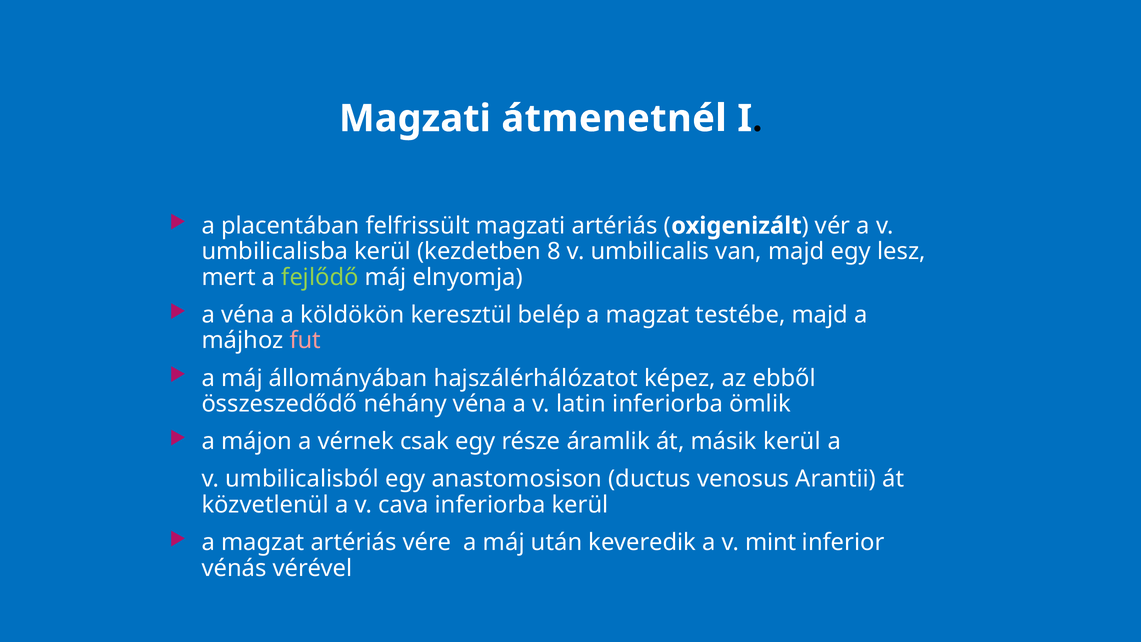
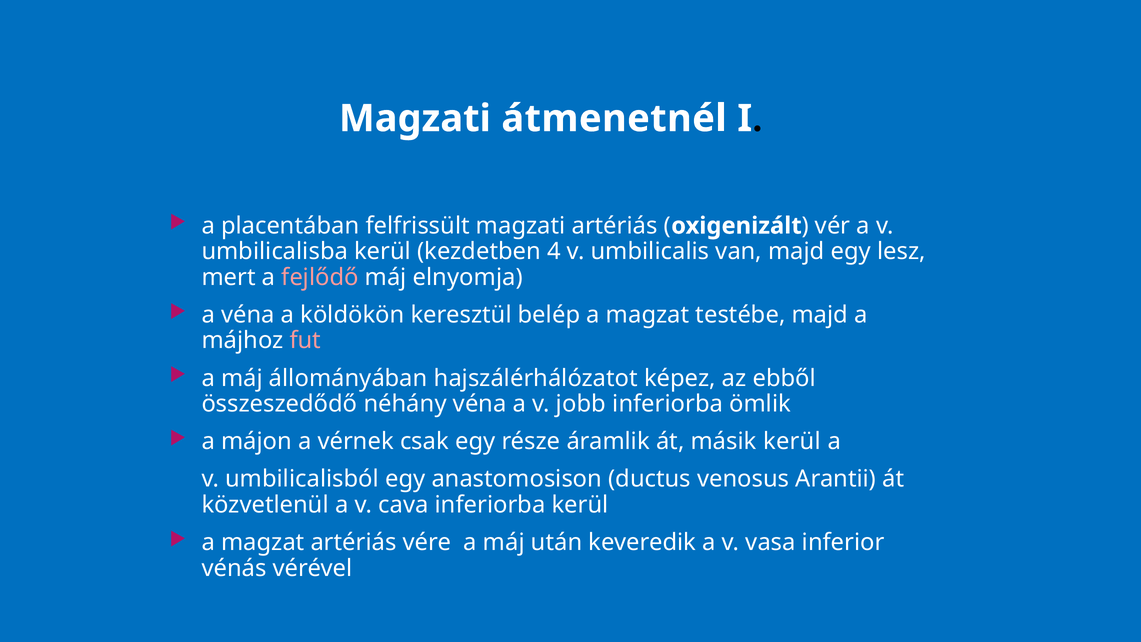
8: 8 -> 4 (554, 251)
fejlődő colour: light green -> pink (320, 277)
latin: latin -> jobb (581, 404)
mint: mint -> vasa (771, 542)
